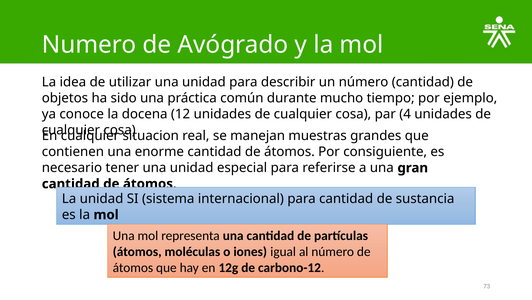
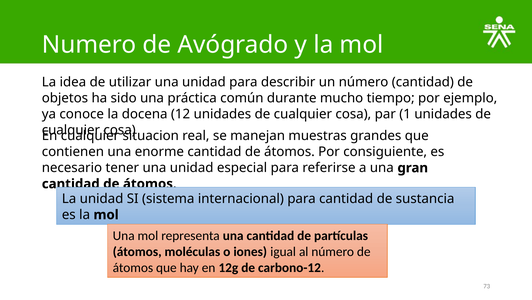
4: 4 -> 1 (405, 114)
